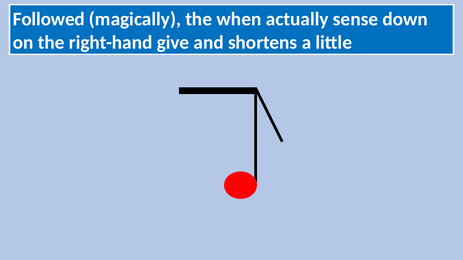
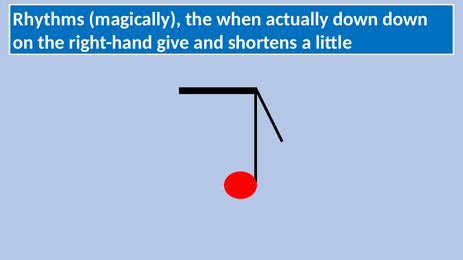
Followed: Followed -> Rhythms (49, 19)
actually sense: sense -> down (356, 19)
